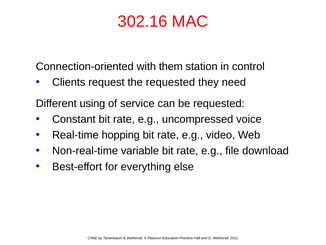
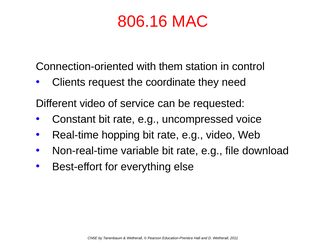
302.16: 302.16 -> 806.16 (143, 22)
the requested: requested -> coordinate (171, 82)
Different using: using -> video (92, 103)
